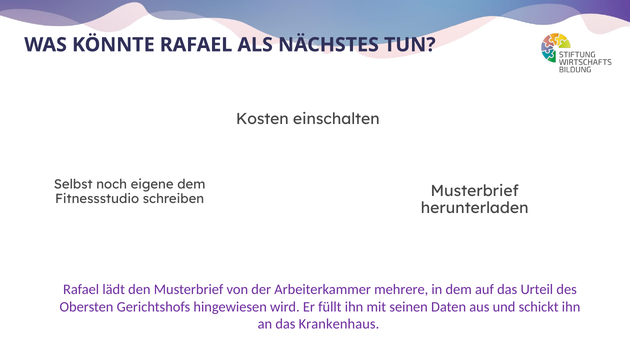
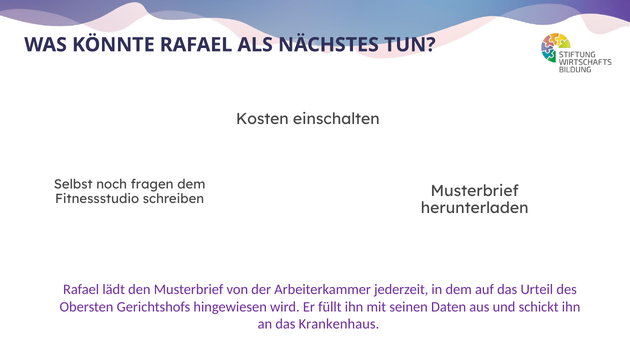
eigene: eigene -> fragen (152, 184)
mehrere: mehrere -> jederzeit (401, 289)
